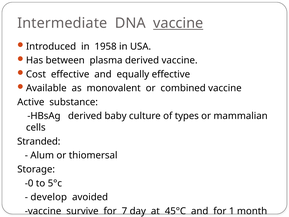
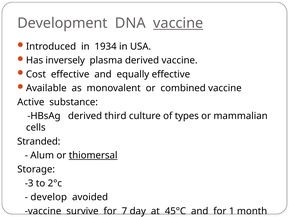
Intermediate: Intermediate -> Development (62, 23)
1958: 1958 -> 1934 (106, 46)
between: between -> inversely (65, 60)
baby: baby -> third (116, 116)
thiomersal underline: none -> present (93, 155)
-0: -0 -> -3 (29, 183)
5°c: 5°c -> 2°c (55, 183)
